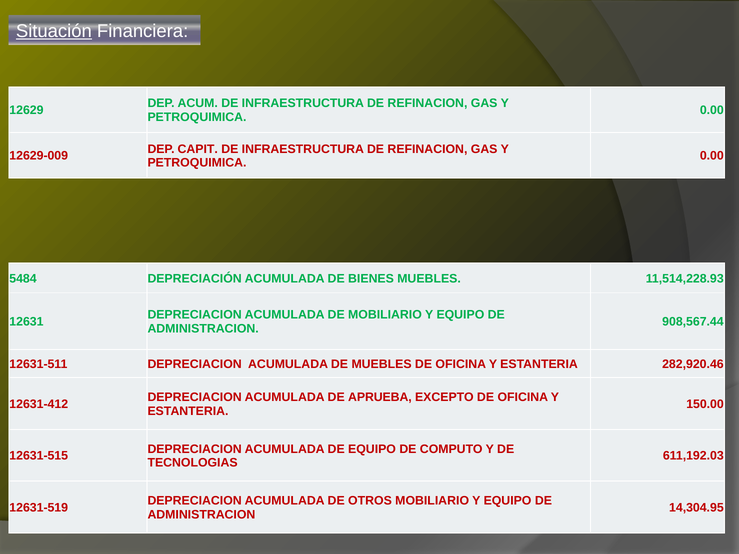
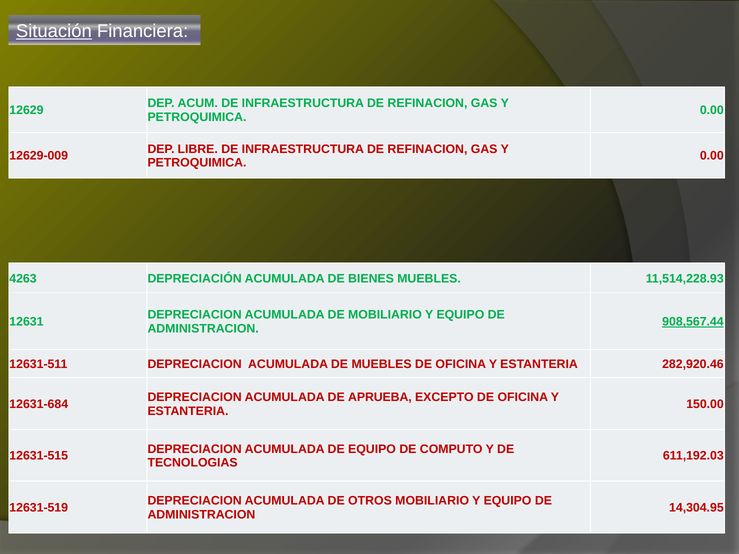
CAPIT: CAPIT -> LIBRE (198, 149)
5484: 5484 -> 4263 (23, 279)
908,567.44 underline: none -> present (693, 322)
12631-412: 12631-412 -> 12631-684 (39, 404)
